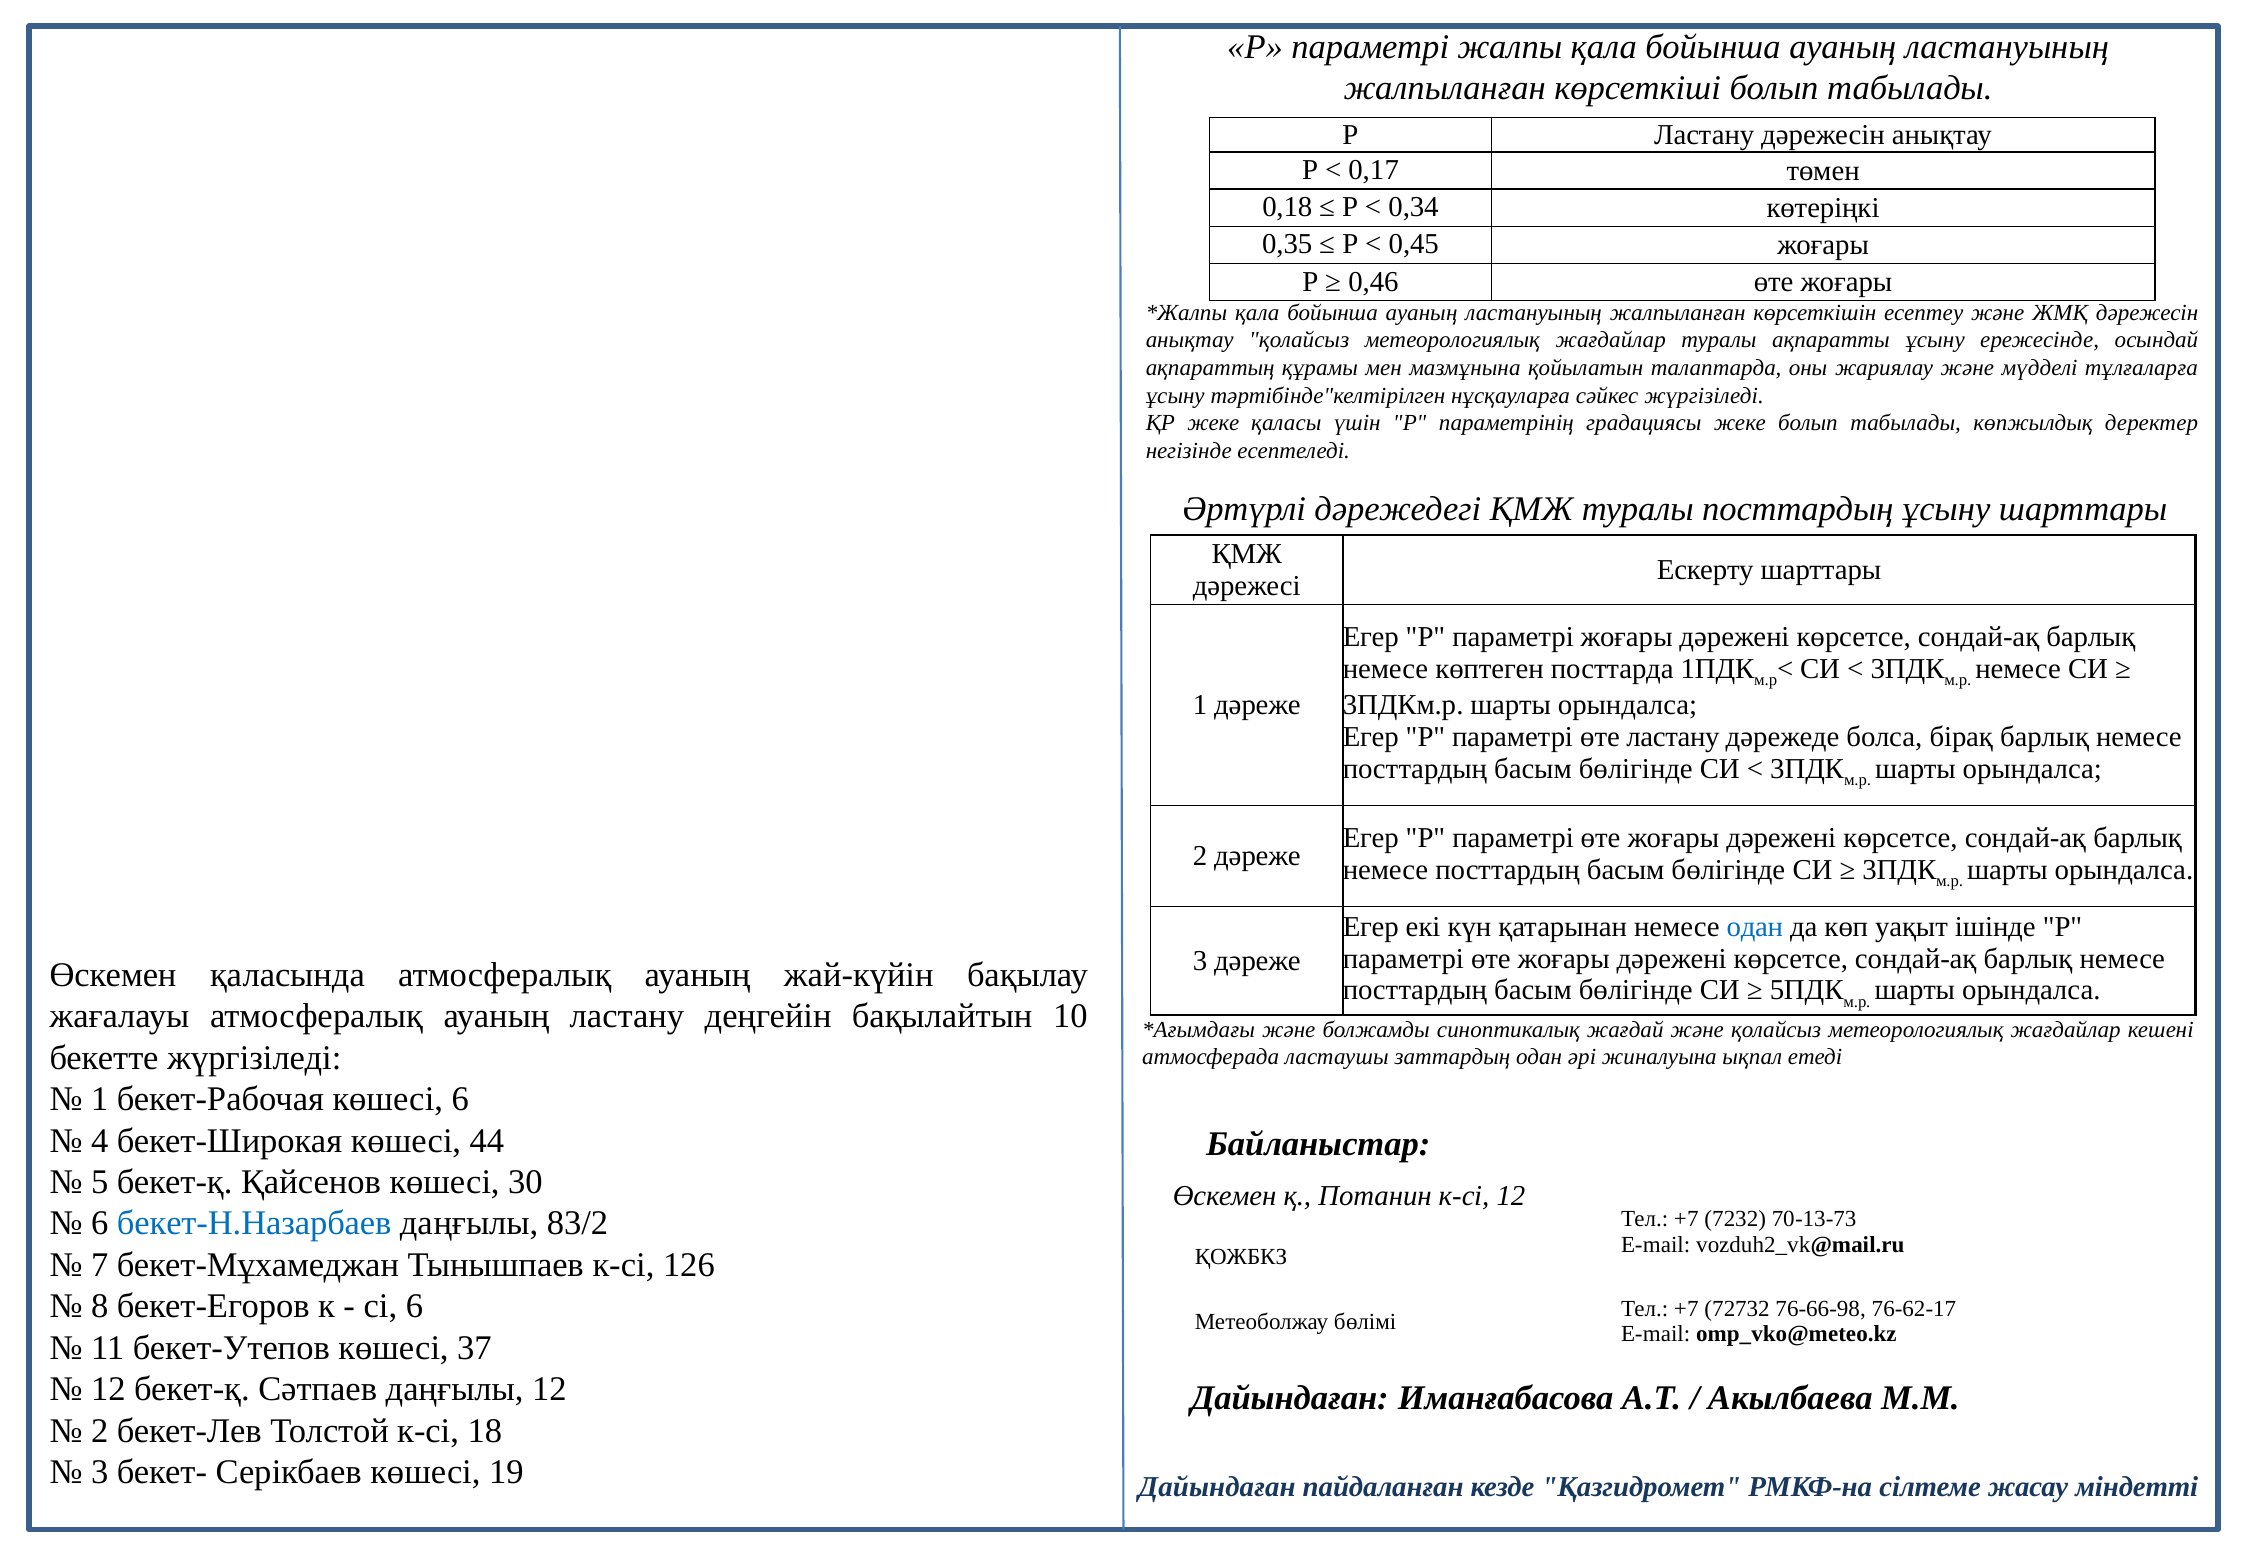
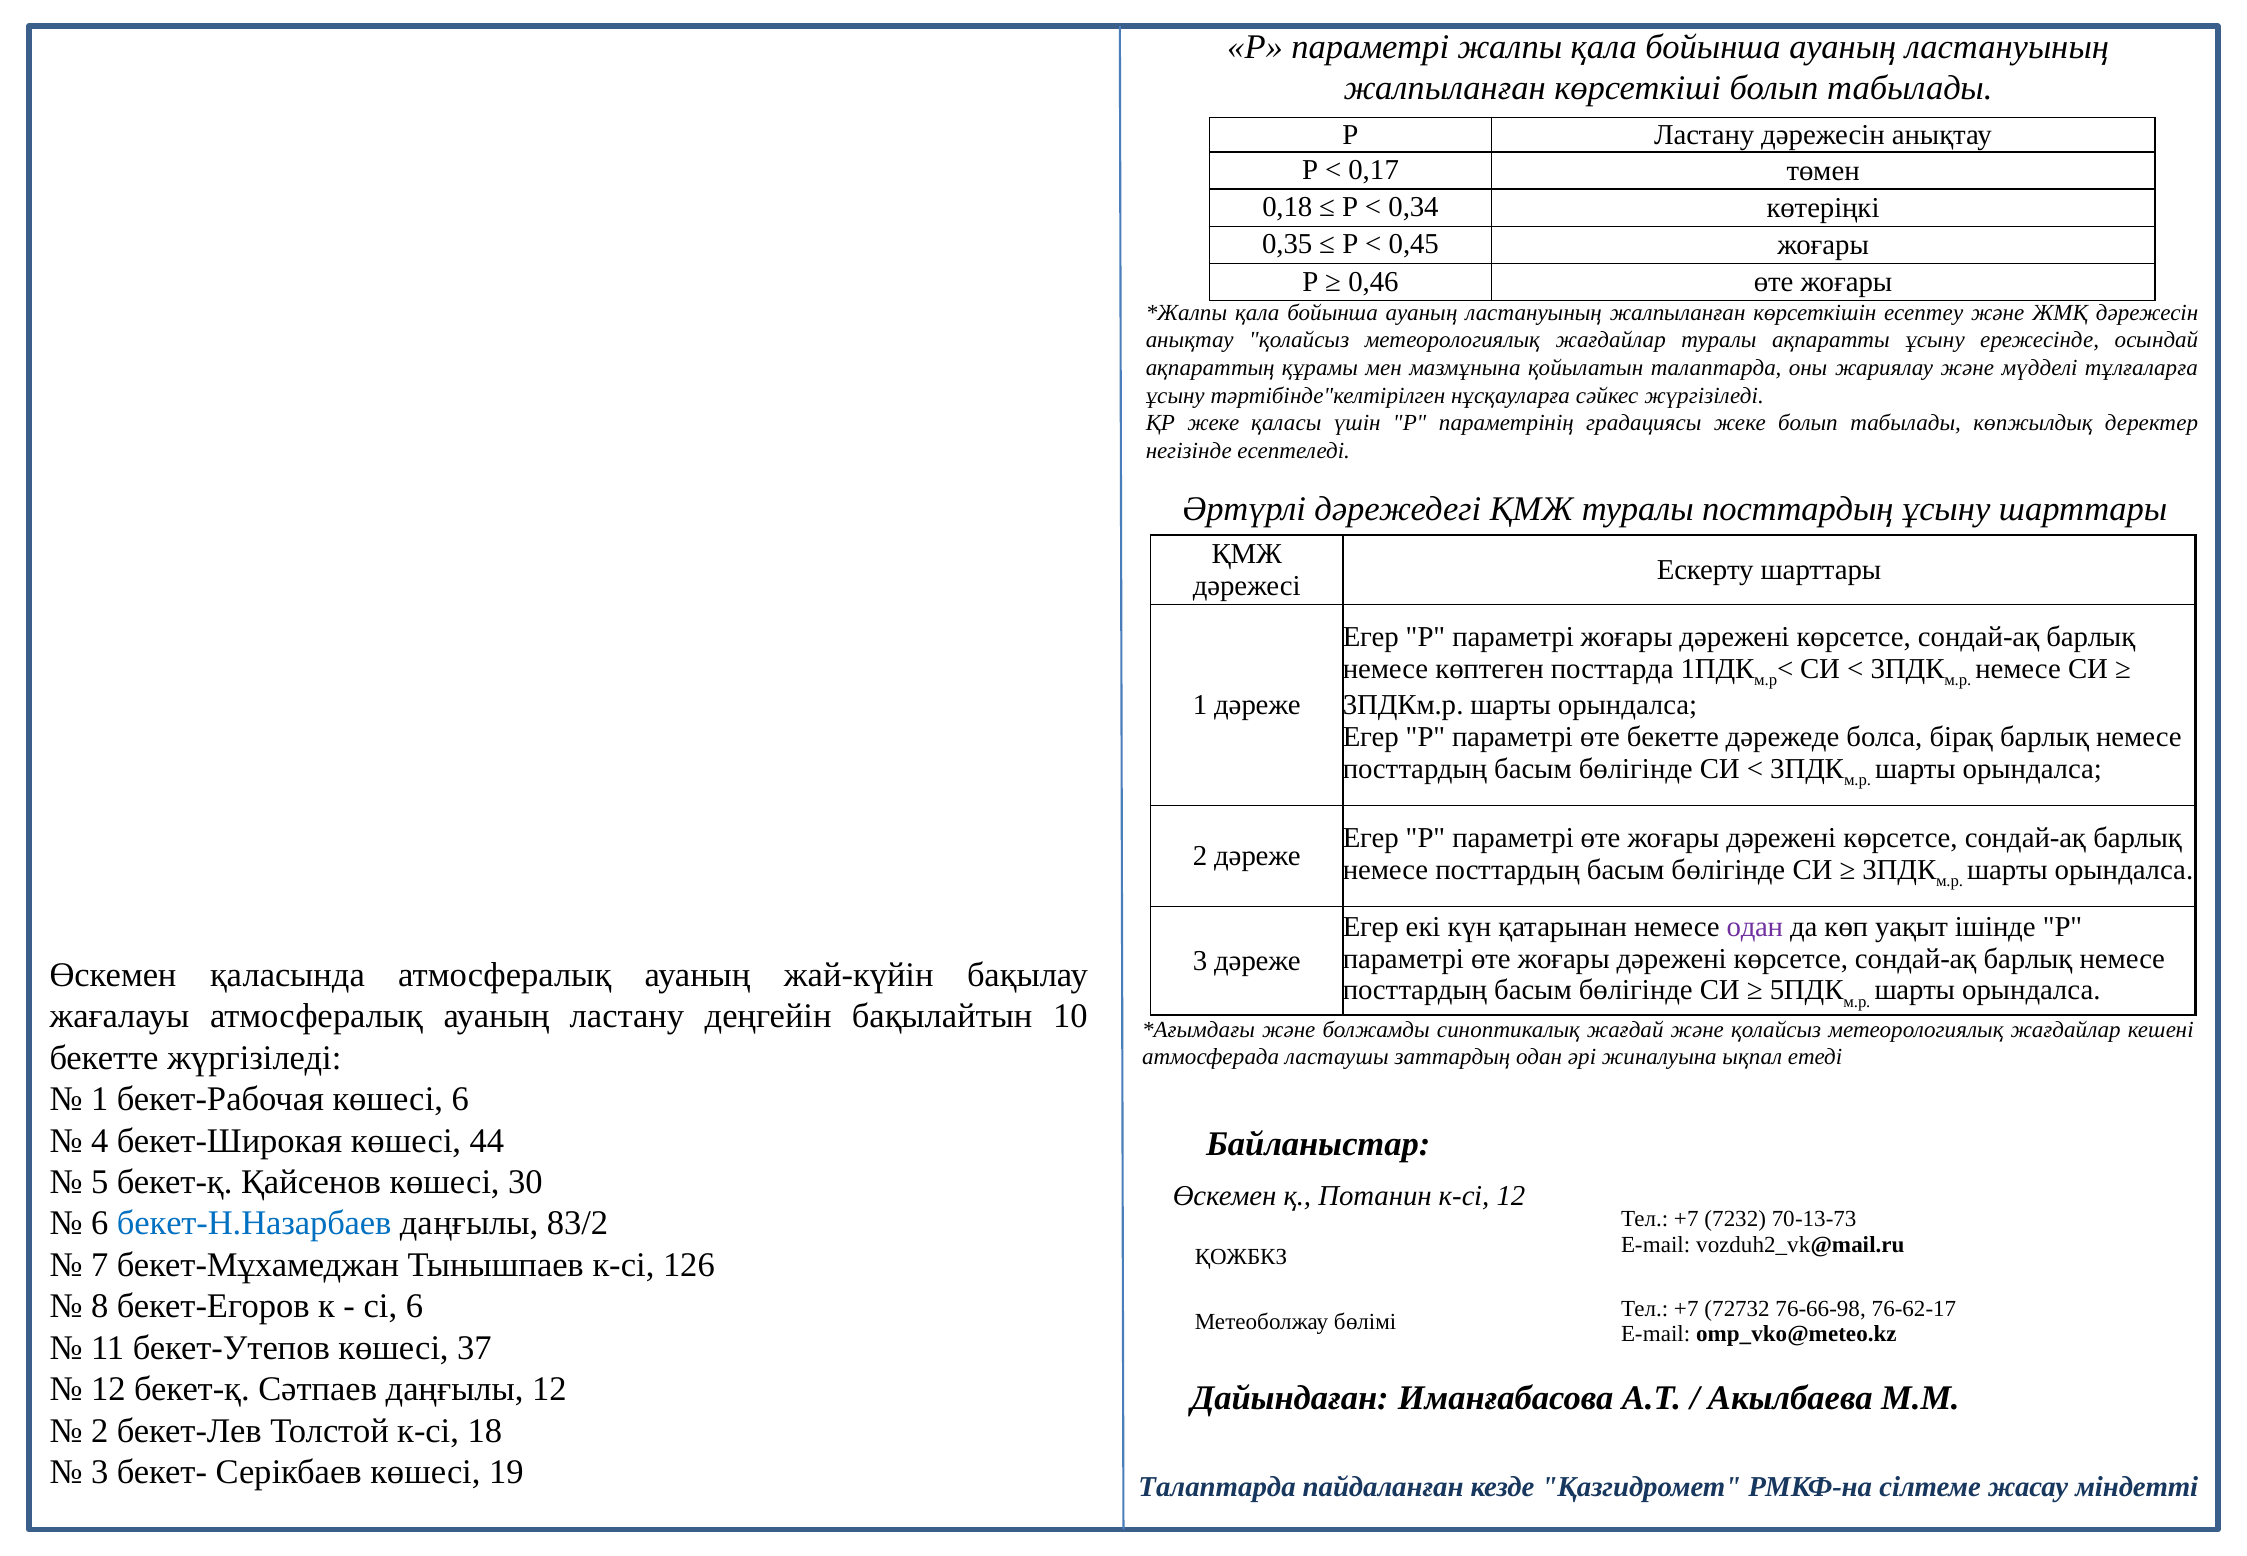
өте ластану: ластану -> бекетте (1673, 737)
одан colour: blue -> purple (1755, 927)
Дайындаған: Дайындаған -> Талаптарда (1217, 1487)
